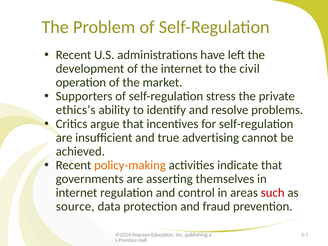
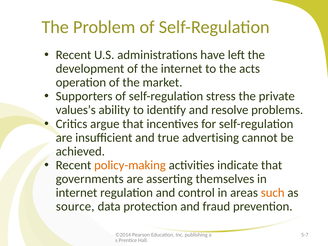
civil: civil -> acts (250, 69)
ethics’s: ethics’s -> values’s (76, 110)
such colour: red -> orange (273, 193)
